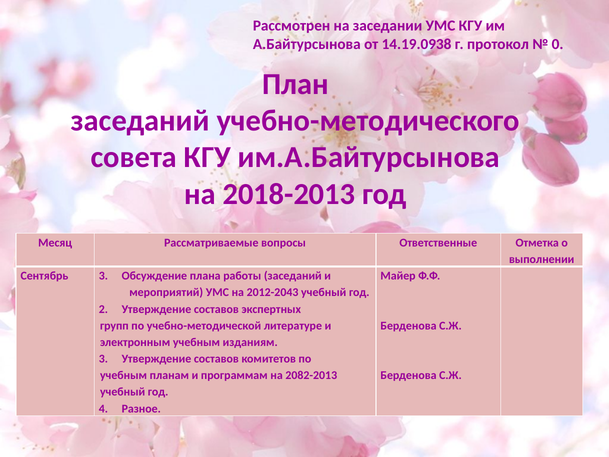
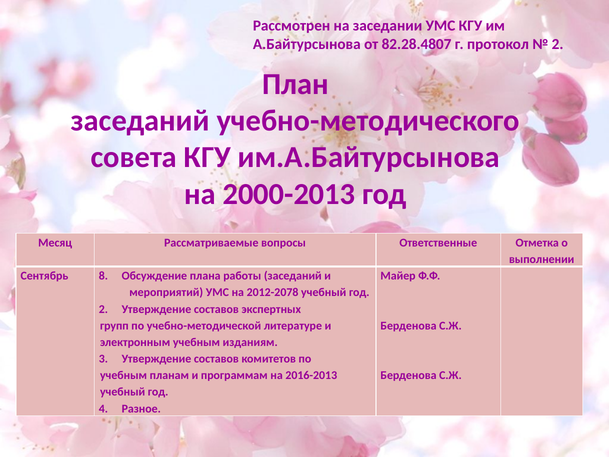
14.19.0938: 14.19.0938 -> 82.28.4807 (417, 44)
0: 0 -> 2 (558, 44)
2018-2013: 2018-2013 -> 2000-2013 (289, 194)
Сентябрь 3: 3 -> 8 (103, 276)
2012-2043: 2012-2043 -> 2012-2078 (273, 292)
2082-2013: 2082-2013 -> 2016-2013 (311, 375)
